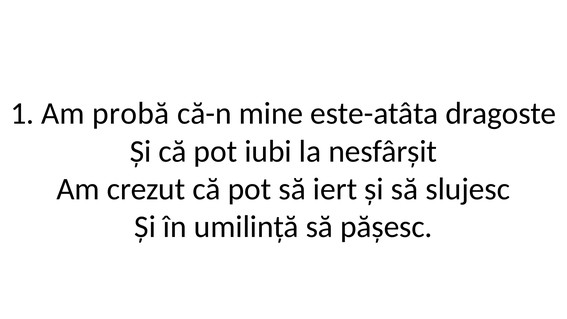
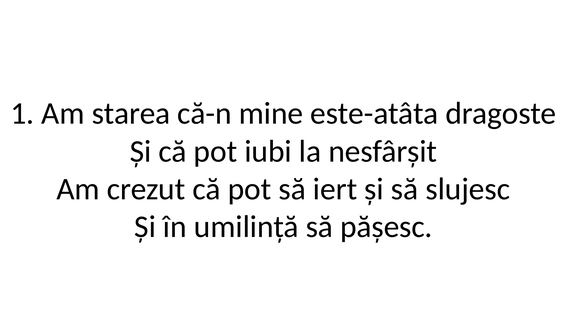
probă: probă -> starea (131, 113)
